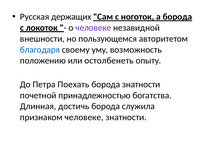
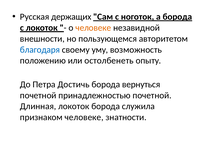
человеке colour: purple -> orange (93, 28)
Поехать: Поехать -> Достичь (73, 84)
борода знатности: знатности -> вернуться (141, 84)
принадлежностью богатства: богатства -> почетной (152, 95)
Длинная достичь: достичь -> локоток (74, 106)
